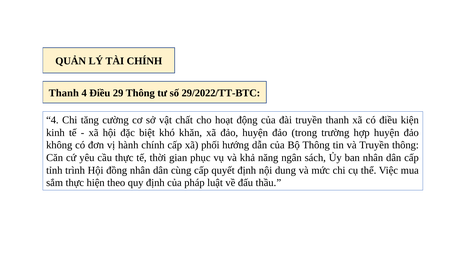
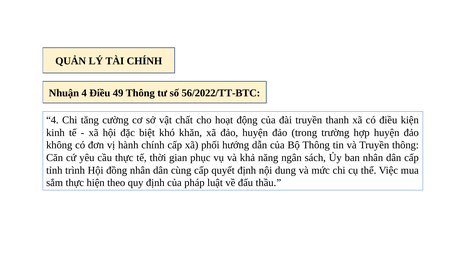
Thanh: Thanh -> Nhuận (64, 93)
29: 29 -> 49 (118, 93)
29/2022/TT-BTC: 29/2022/TT-BTC -> 56/2022/TT-BTC (221, 93)
